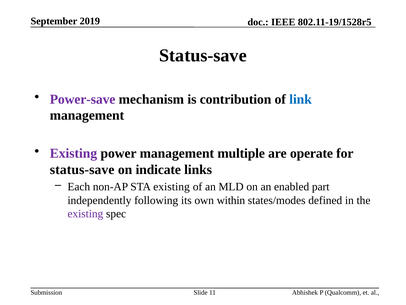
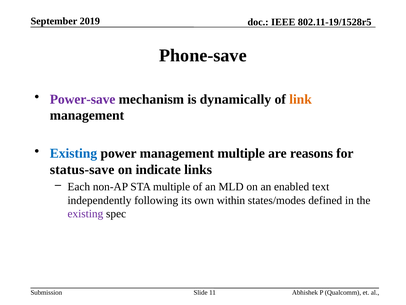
Status-save: Status-save -> Phone-save (203, 55)
contribution: contribution -> dynamically (235, 99)
link colour: blue -> orange (301, 99)
Existing colour: purple -> blue (73, 153)
operate: operate -> reasons (311, 153)
STA existing: existing -> multiple (172, 186)
part: part -> text (321, 186)
